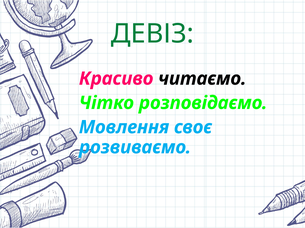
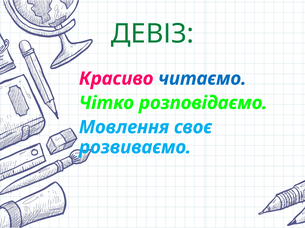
читаємо colour: black -> blue (202, 79)
